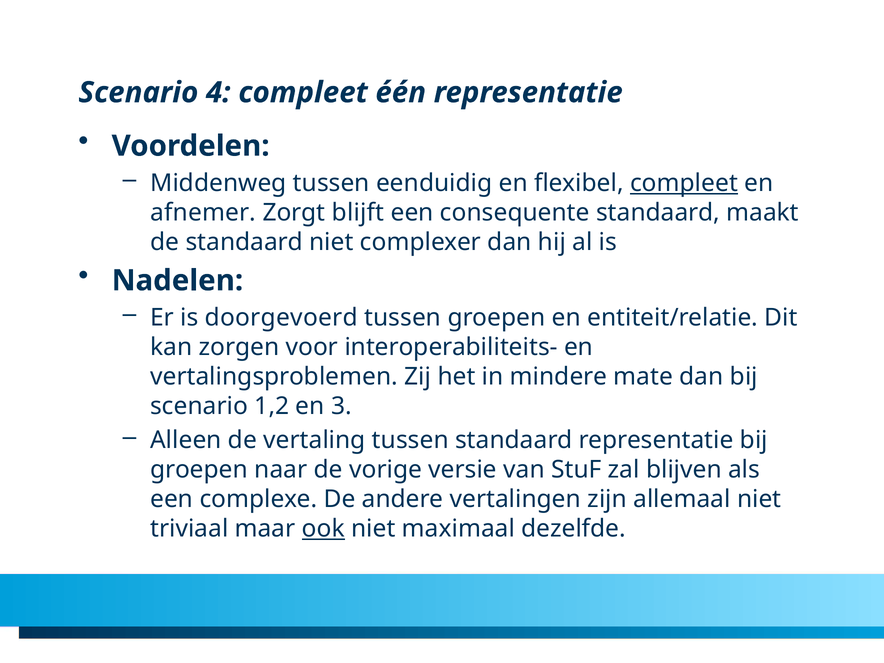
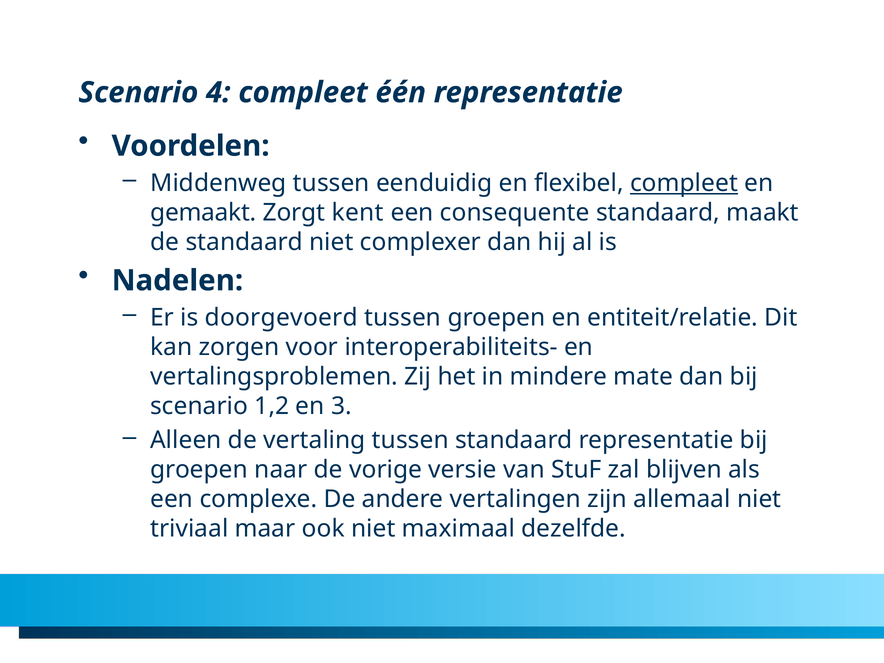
afnemer: afnemer -> gemaakt (203, 212)
blijft: blijft -> kent (358, 212)
ook underline: present -> none (323, 529)
